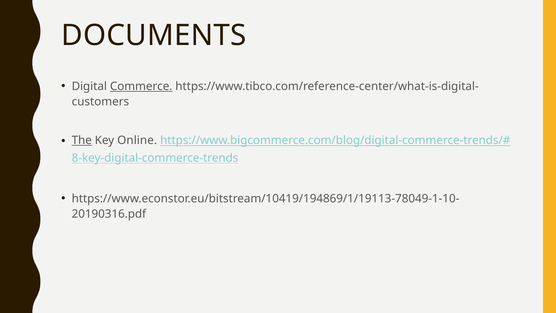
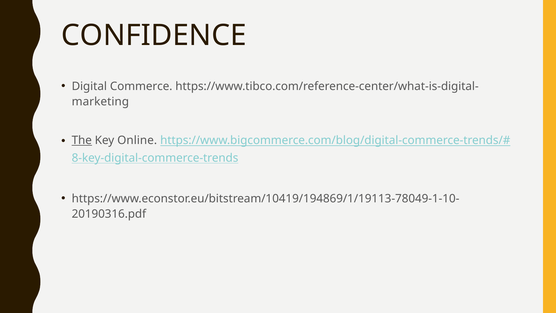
DOCUMENTS: DOCUMENTS -> CONFIDENCE (154, 35)
Commerce underline: present -> none (141, 86)
customers: customers -> marketing (100, 101)
